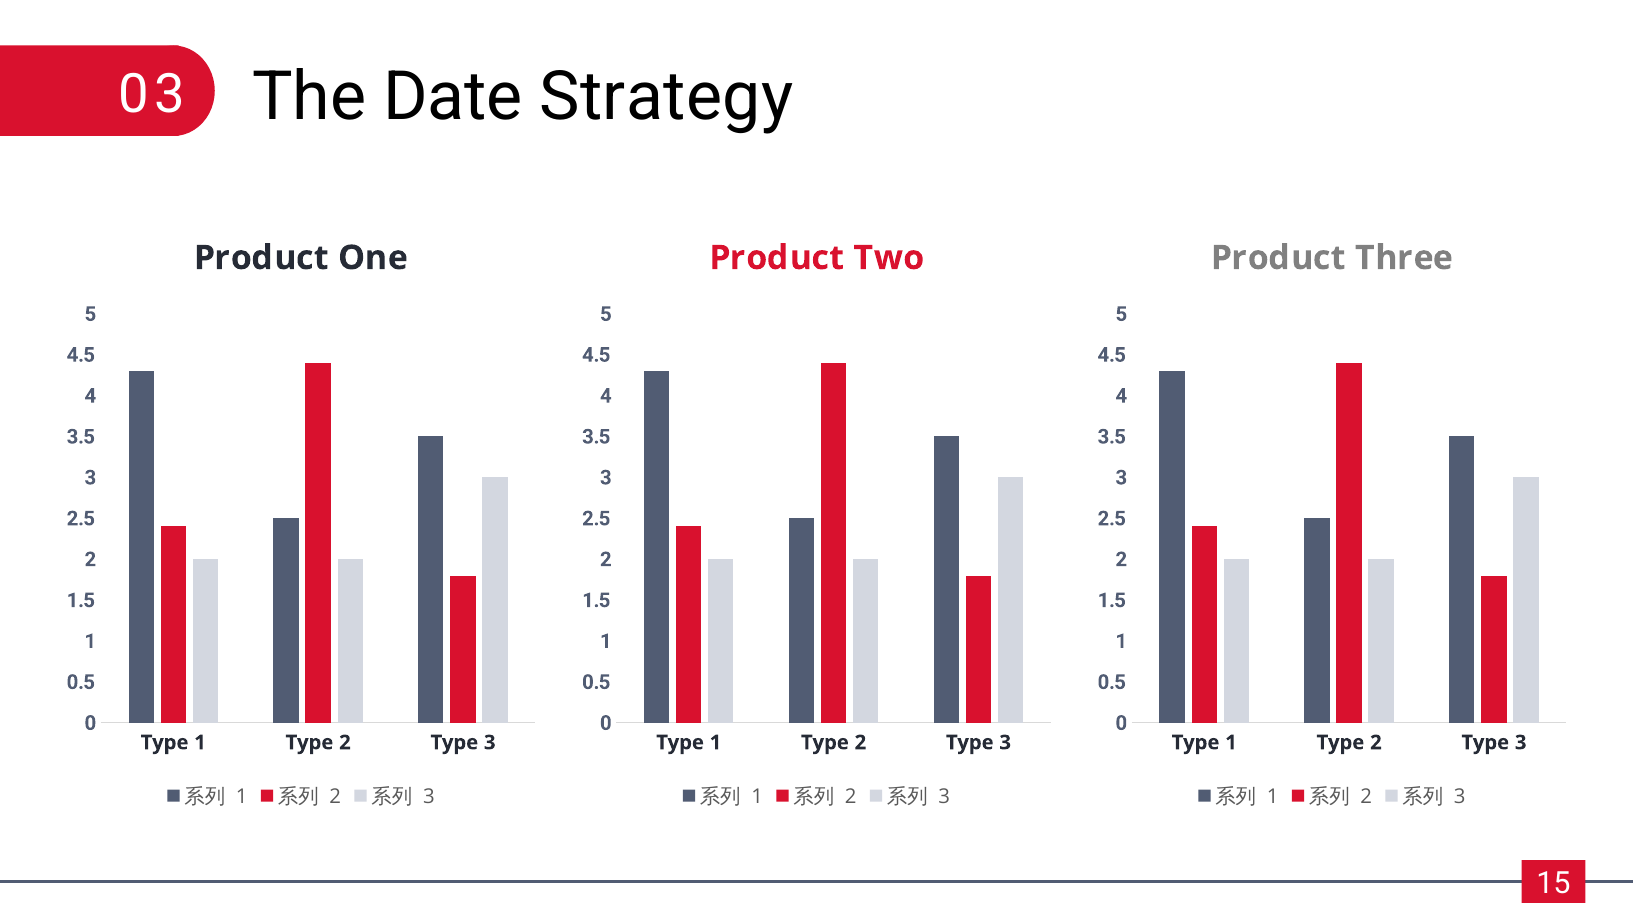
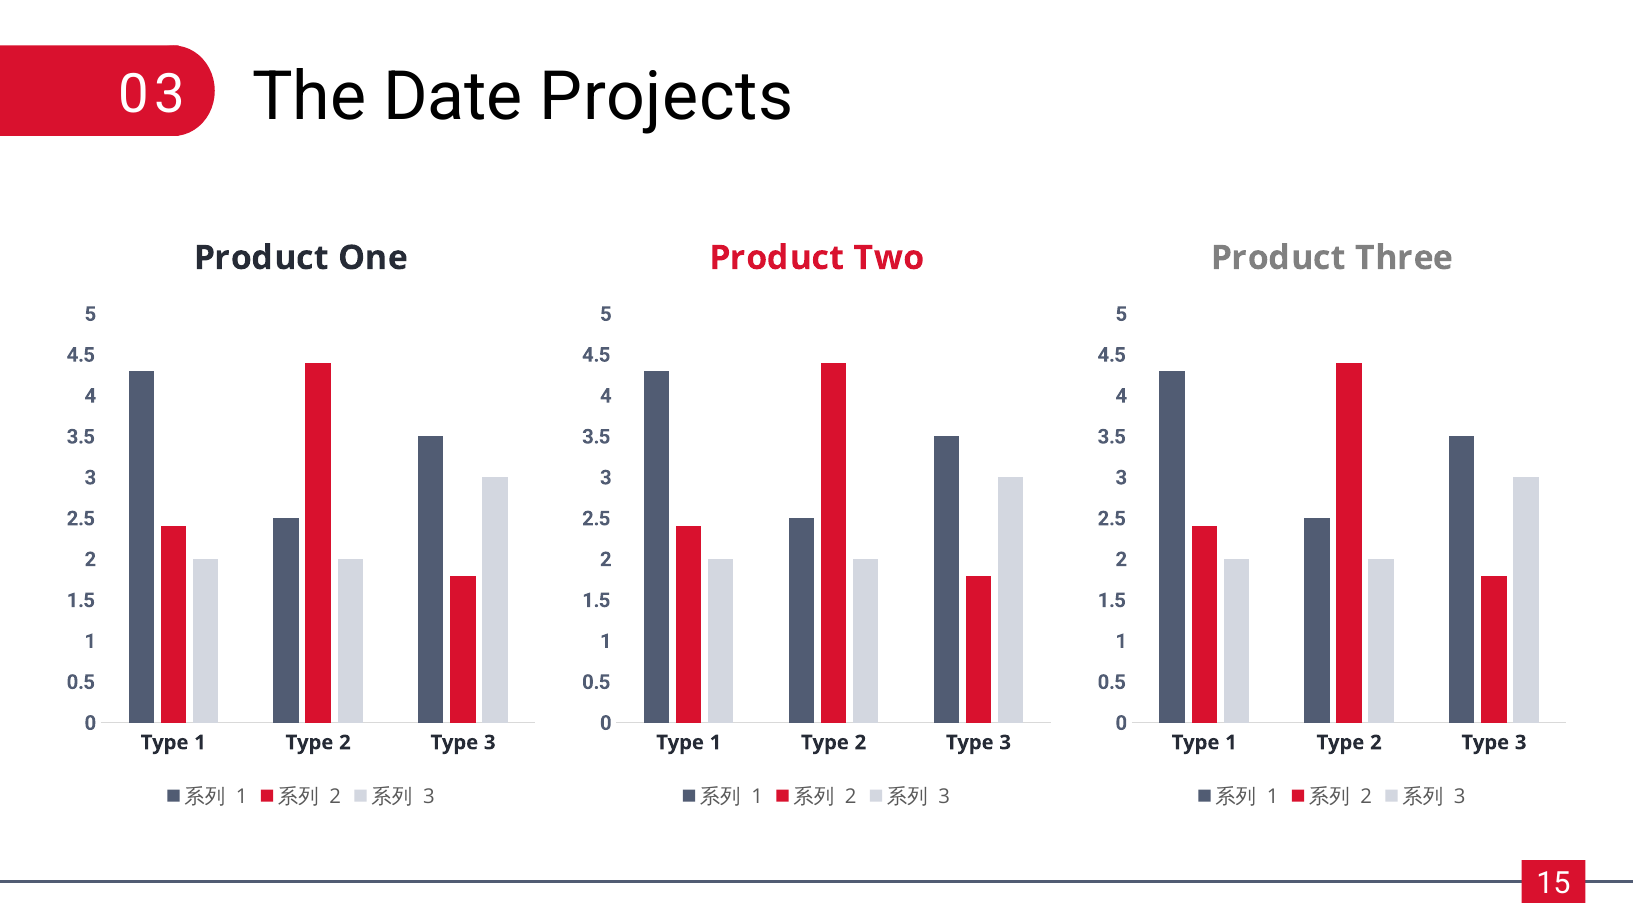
Strategy: Strategy -> Projects (666, 97)
